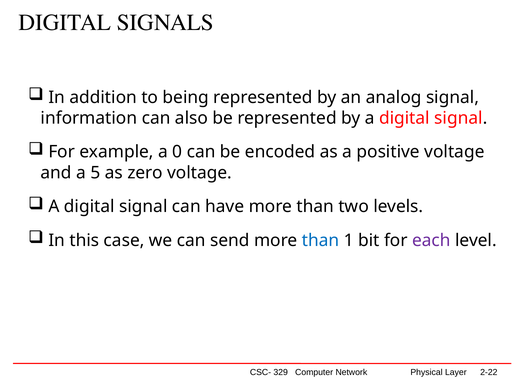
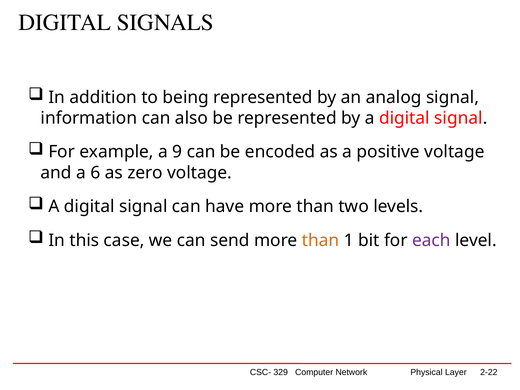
0: 0 -> 9 (177, 152)
5: 5 -> 6 (95, 173)
than colour: blue -> orange (321, 240)
